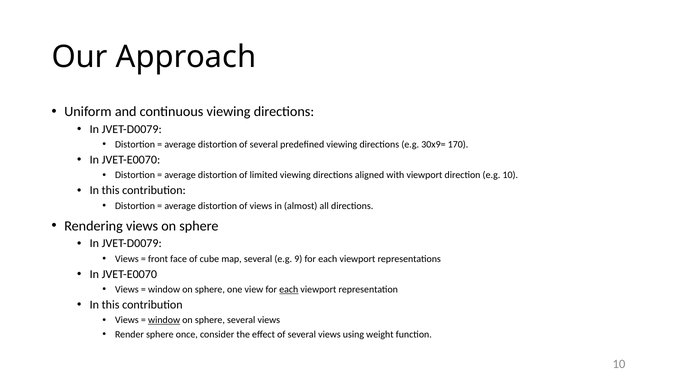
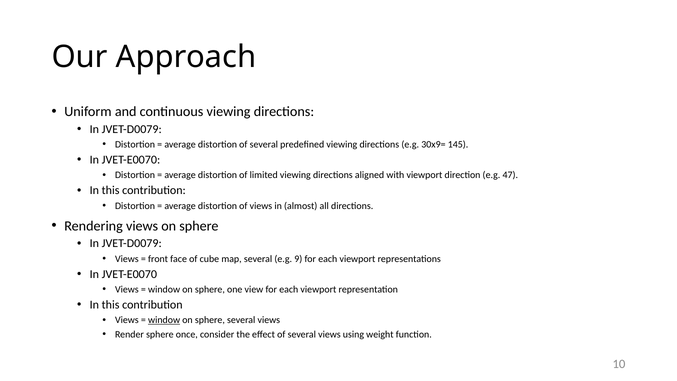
170: 170 -> 145 (458, 144)
e.g 10: 10 -> 47 (510, 175)
each underline: present -> none (289, 289)
